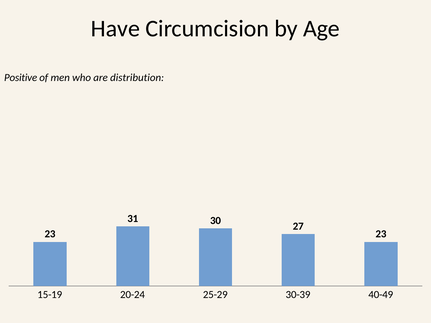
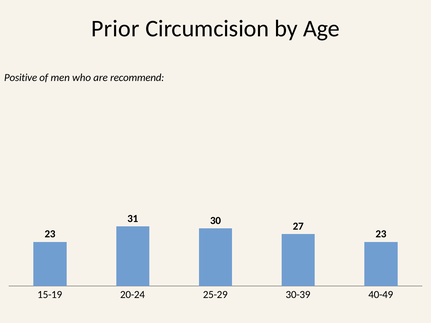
Have: Have -> Prior (115, 29)
distribution: distribution -> recommend (137, 78)
